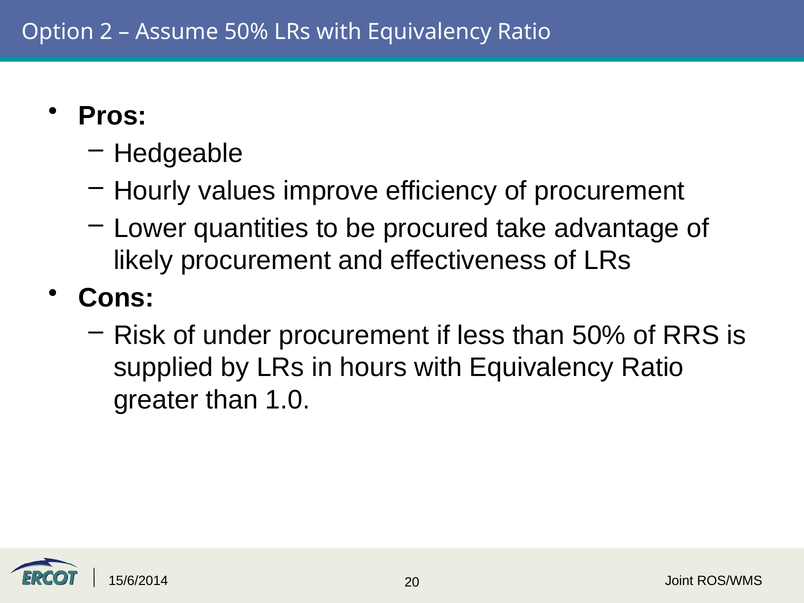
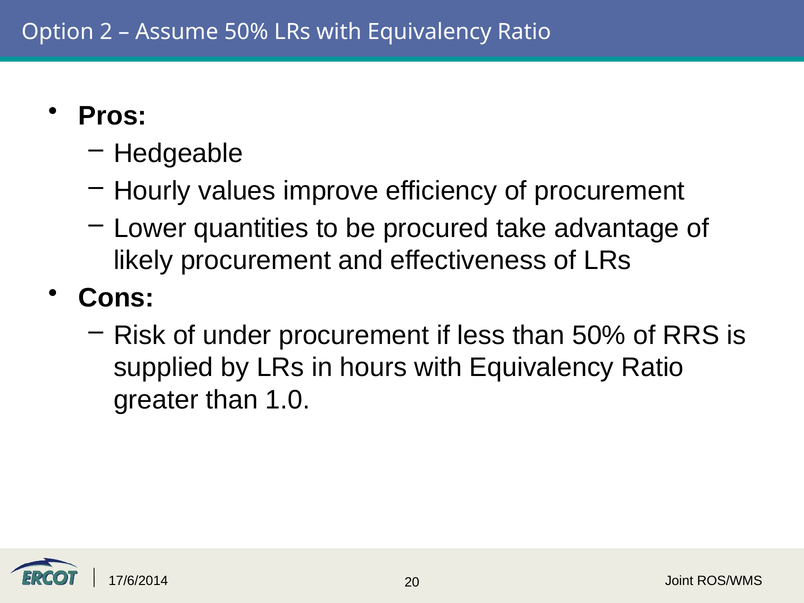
15/6/2014: 15/6/2014 -> 17/6/2014 (138, 581)
